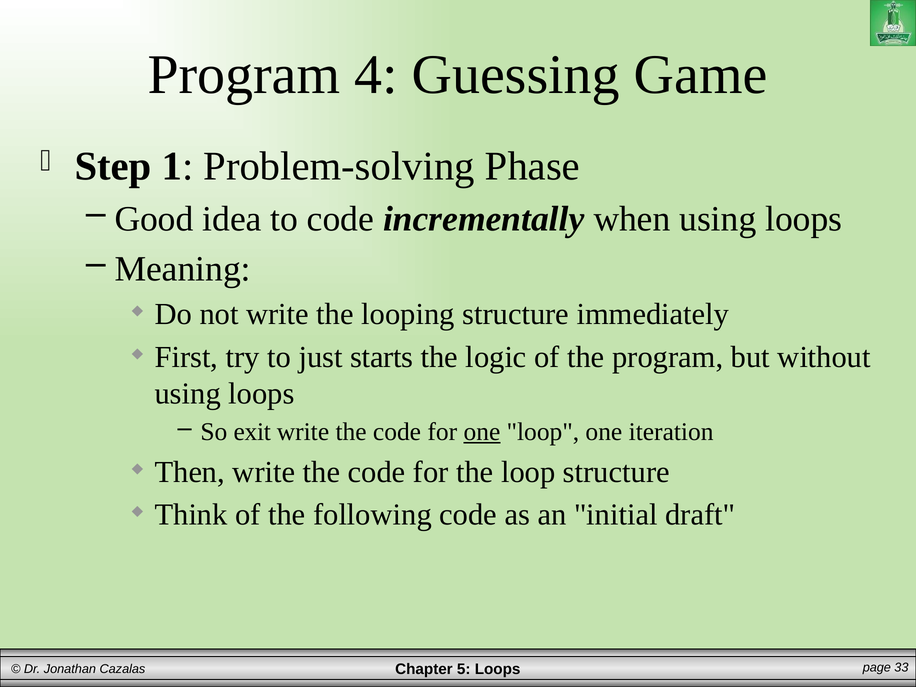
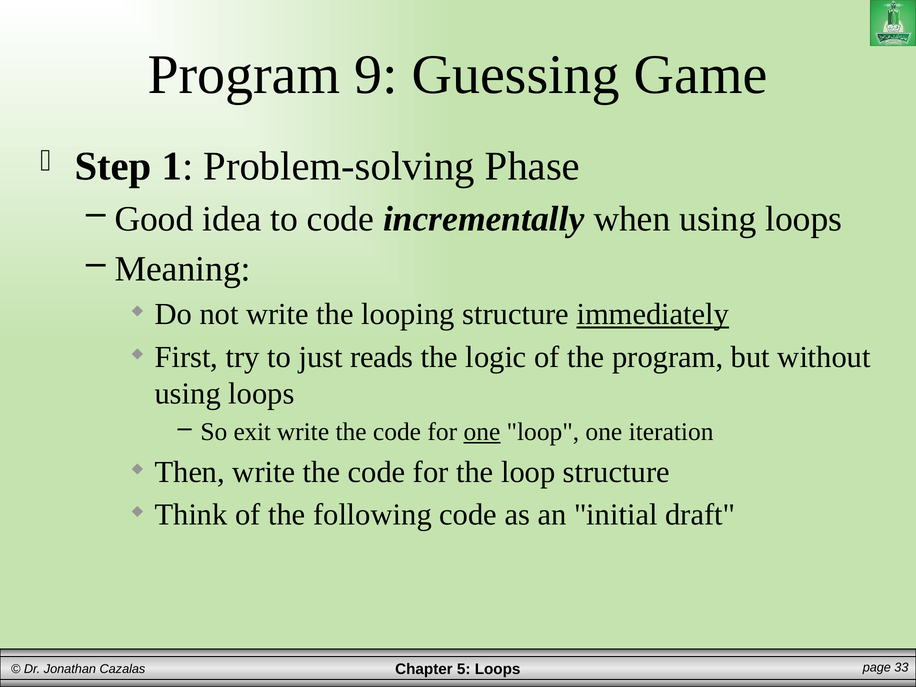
4: 4 -> 9 (376, 75)
immediately underline: none -> present (653, 314)
starts: starts -> reads (382, 357)
